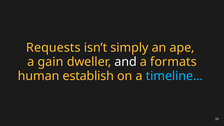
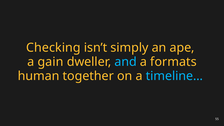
Requests: Requests -> Checking (53, 48)
and colour: white -> light blue (126, 62)
establish: establish -> together (88, 76)
